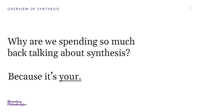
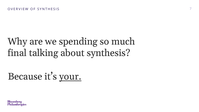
back: back -> final (17, 53)
